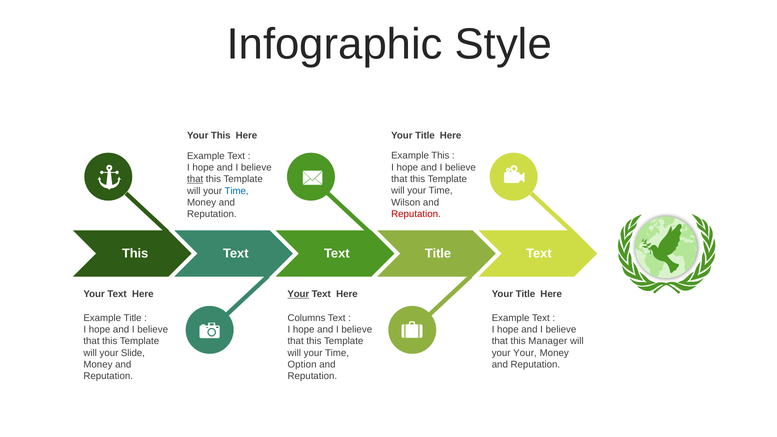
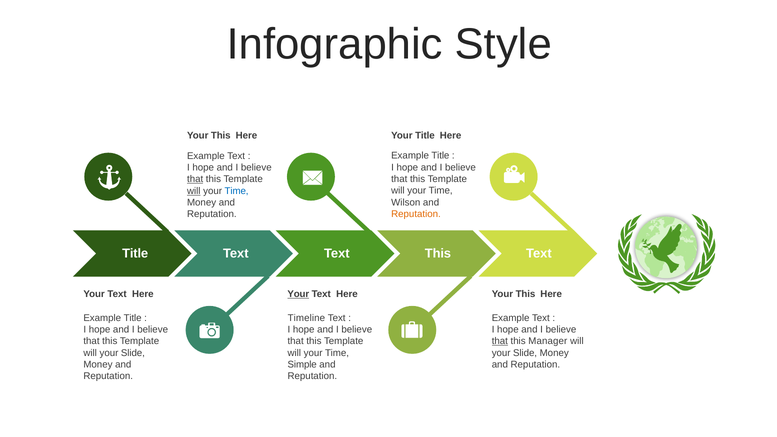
This: This -> Title (440, 156)
will underline: none -> present (194, 191)
Reputation colour: red -> orange (416, 214)
This: This -> Title (135, 254)
Text Title: Title -> This (438, 254)
Title: Title -> This (525, 294)
Columns: Columns -> Timeline (306, 318)
that underline: none -> present (500, 341)
Your: Your -> Slide (525, 353)
Option: Option -> Simple (302, 365)
